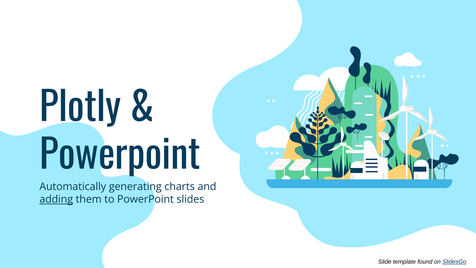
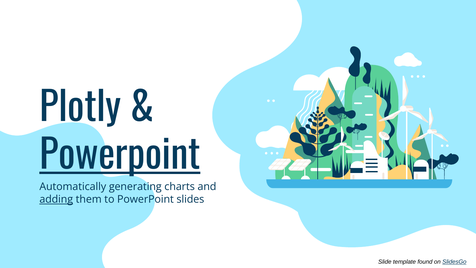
Powerpoint underline: none -> present (120, 156)
